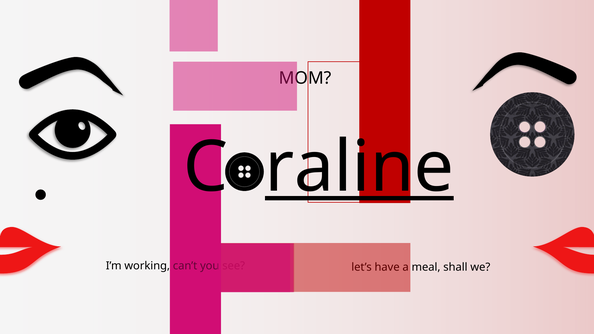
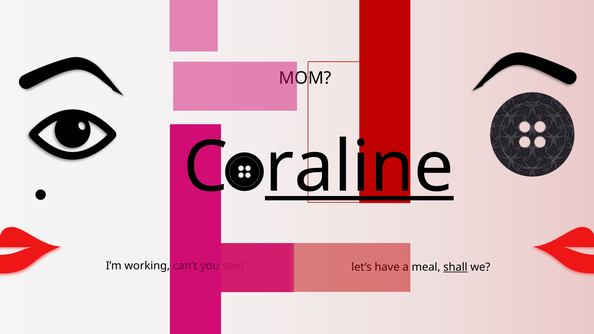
shall underline: none -> present (455, 267)
